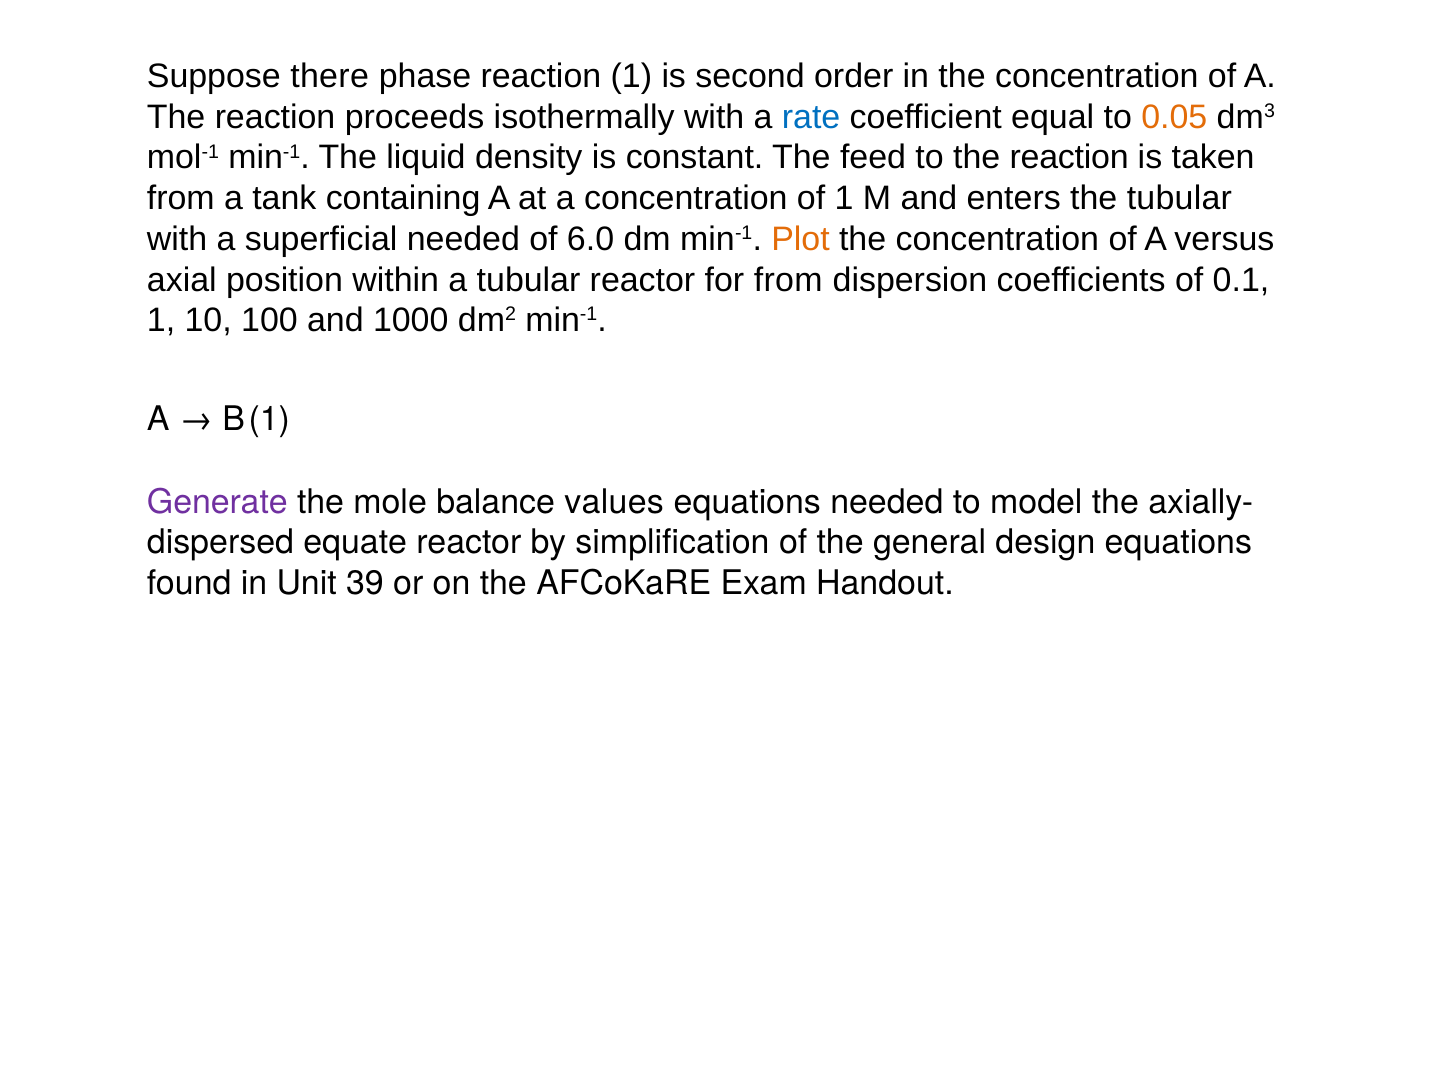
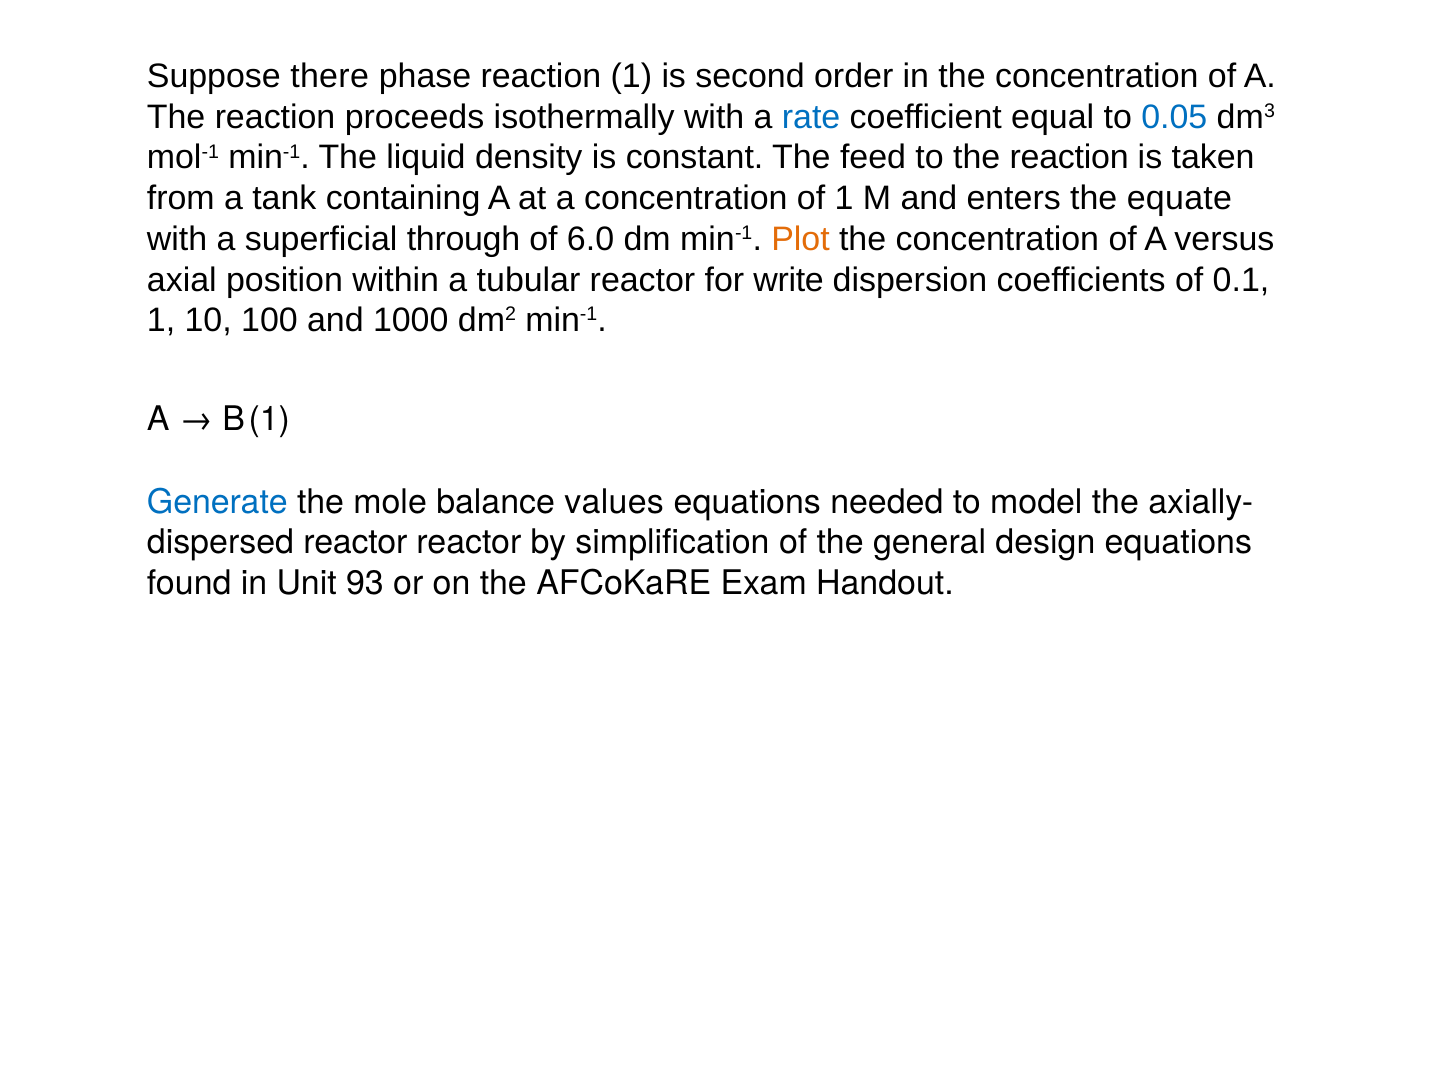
0.05 colour: orange -> blue (1174, 117)
the tubular: tubular -> equate (1179, 199)
superficial needed: needed -> through (464, 239)
for from: from -> write (789, 280)
Generate colour: purple -> blue (217, 502)
equate: equate -> reactor (355, 543)
39: 39 -> 93 (365, 583)
